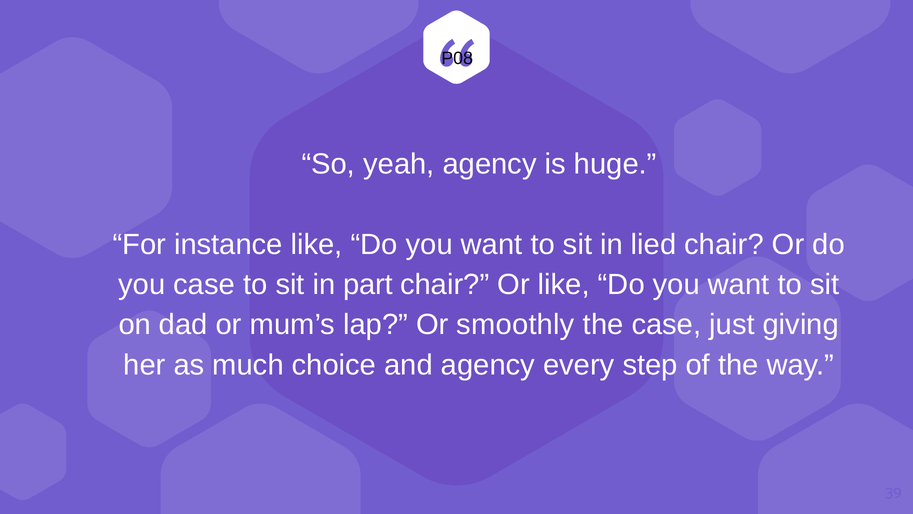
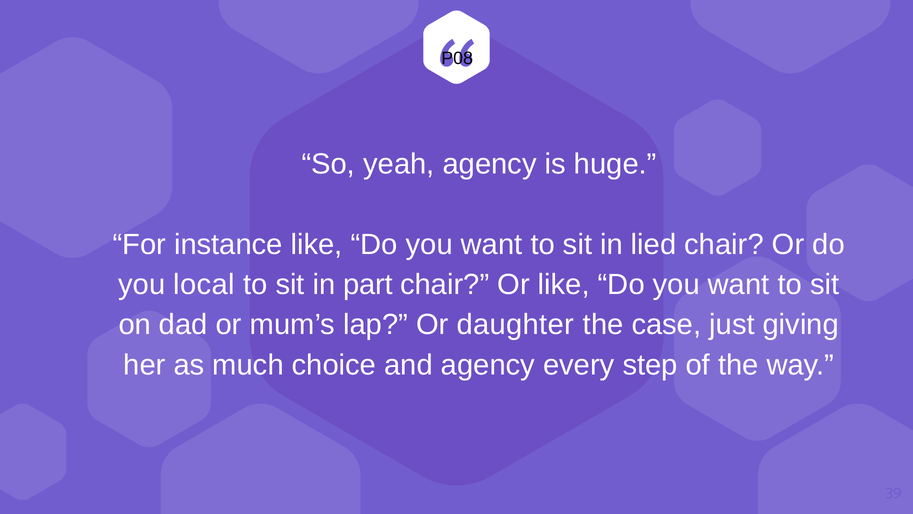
you case: case -> local (204, 284)
smoothly: smoothly -> daughter (515, 325)
